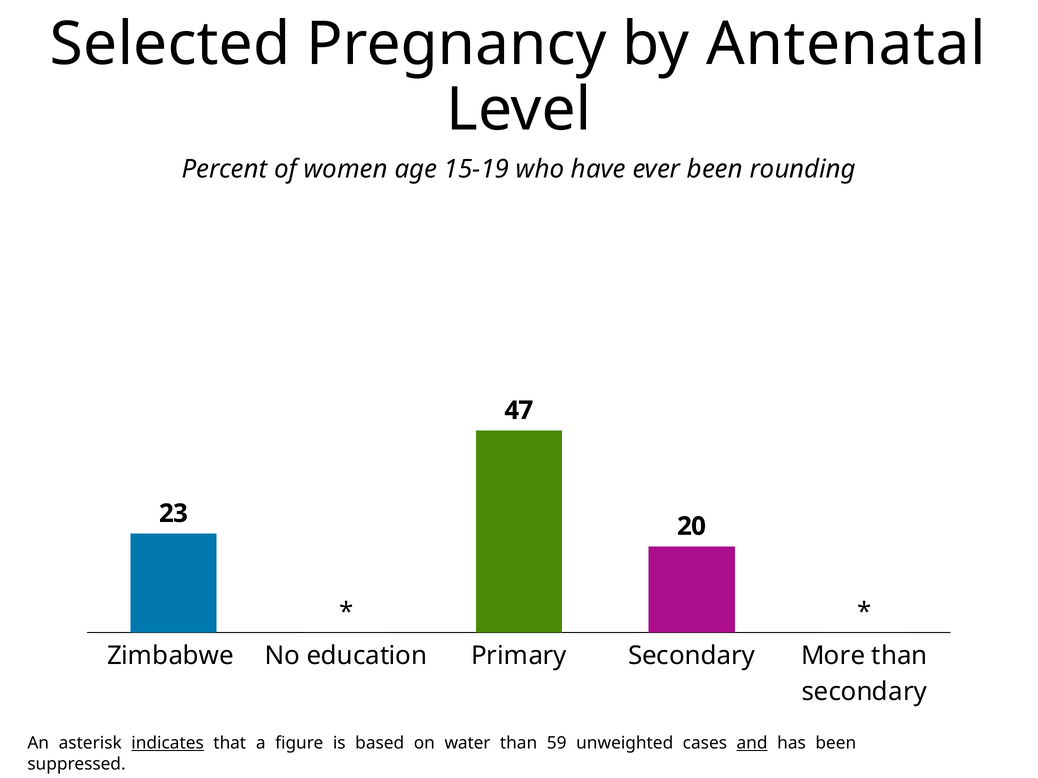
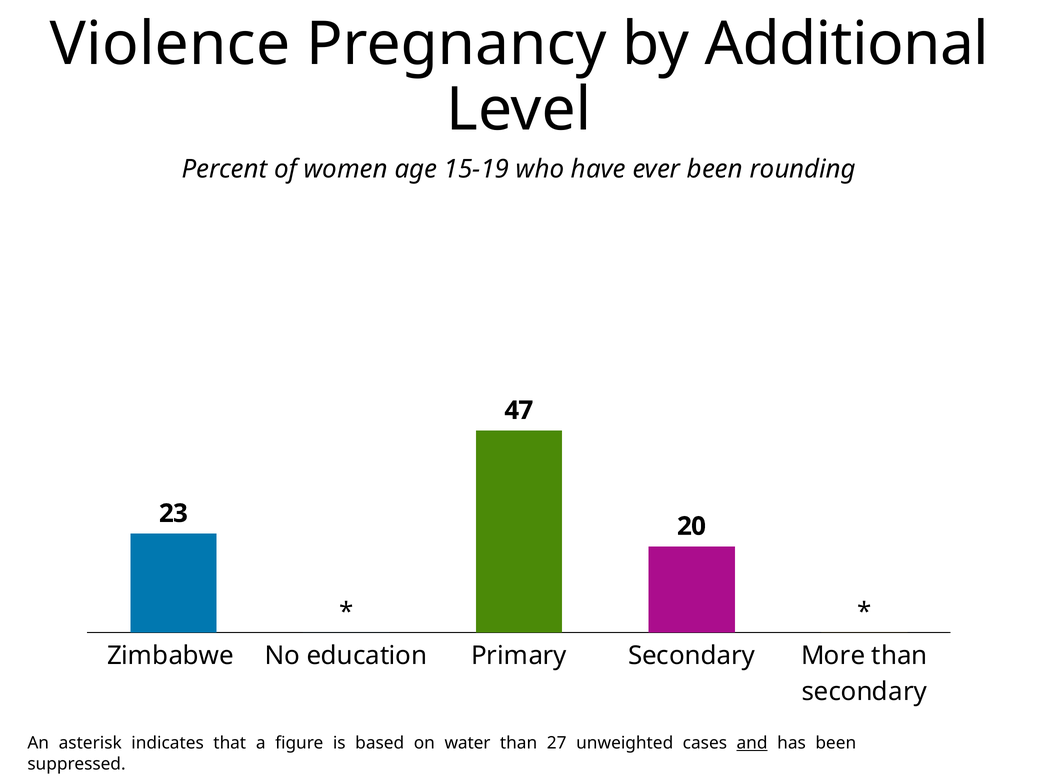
Selected: Selected -> Violence (170, 45)
Antenatal: Antenatal -> Additional (847, 45)
indicates underline: present -> none (168, 744)
59: 59 -> 27 (557, 744)
